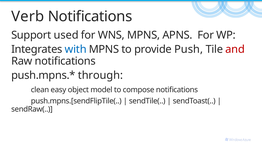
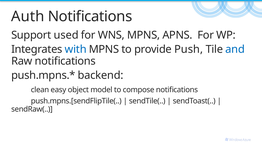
Verb: Verb -> Auth (28, 17)
and colour: red -> blue (235, 50)
through: through -> backend (100, 76)
